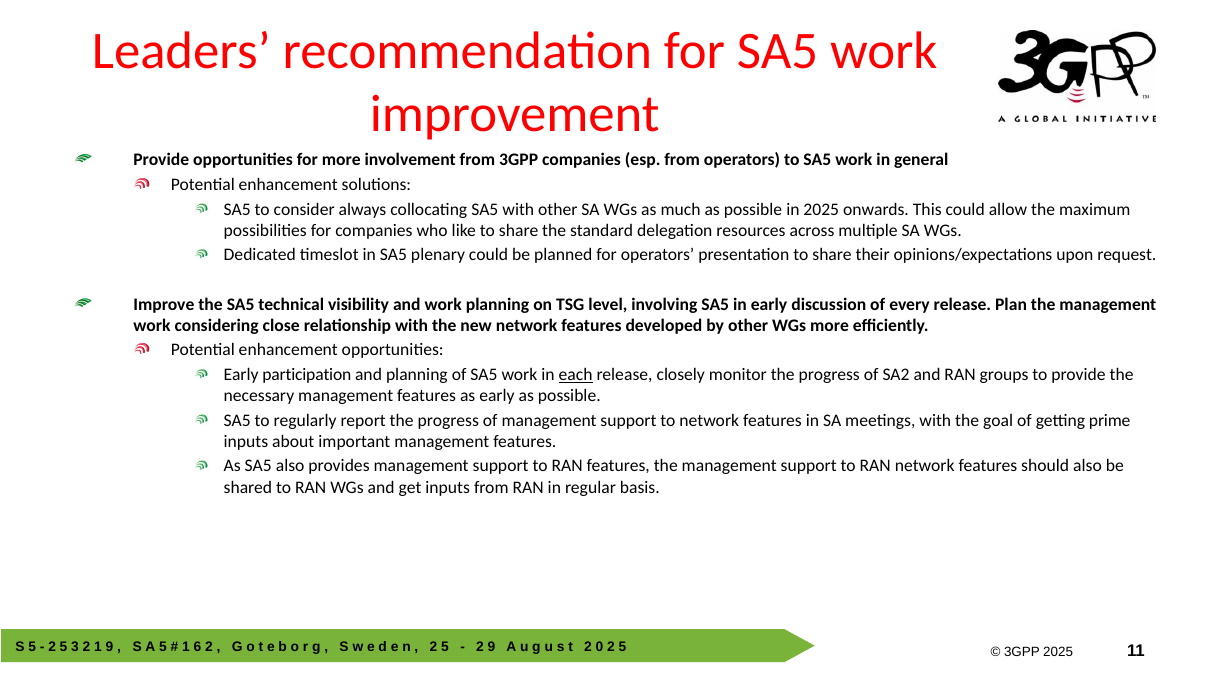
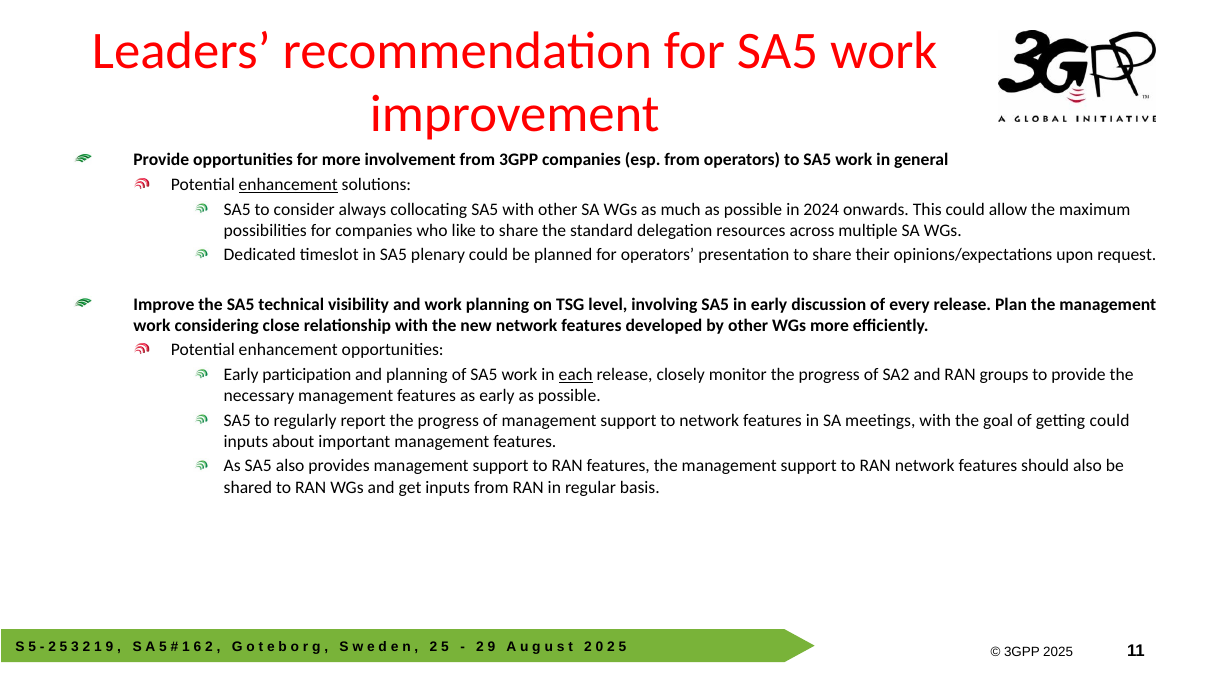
enhancement underline: none -> present (288, 185)
in 2025: 2025 -> 2024 (821, 209)
getting prime: prime -> could (1110, 421)
